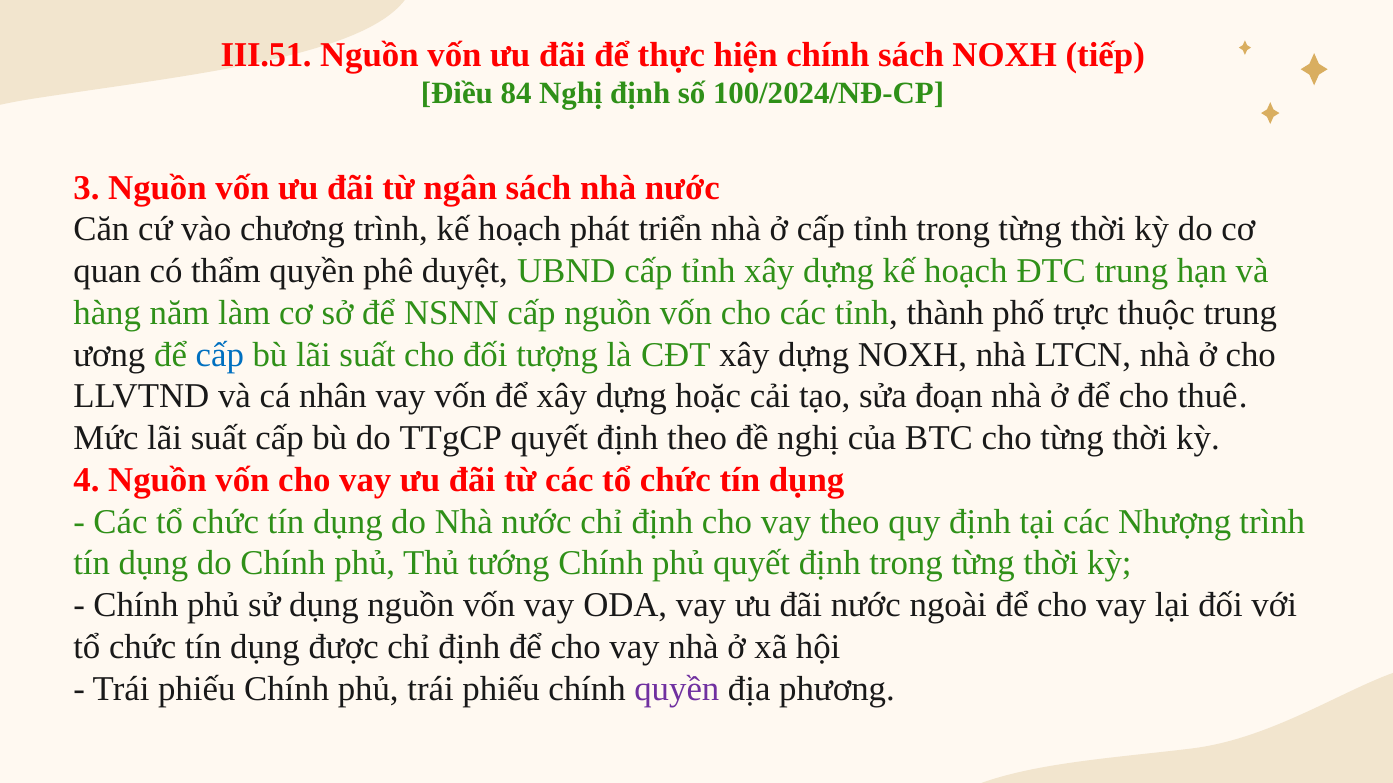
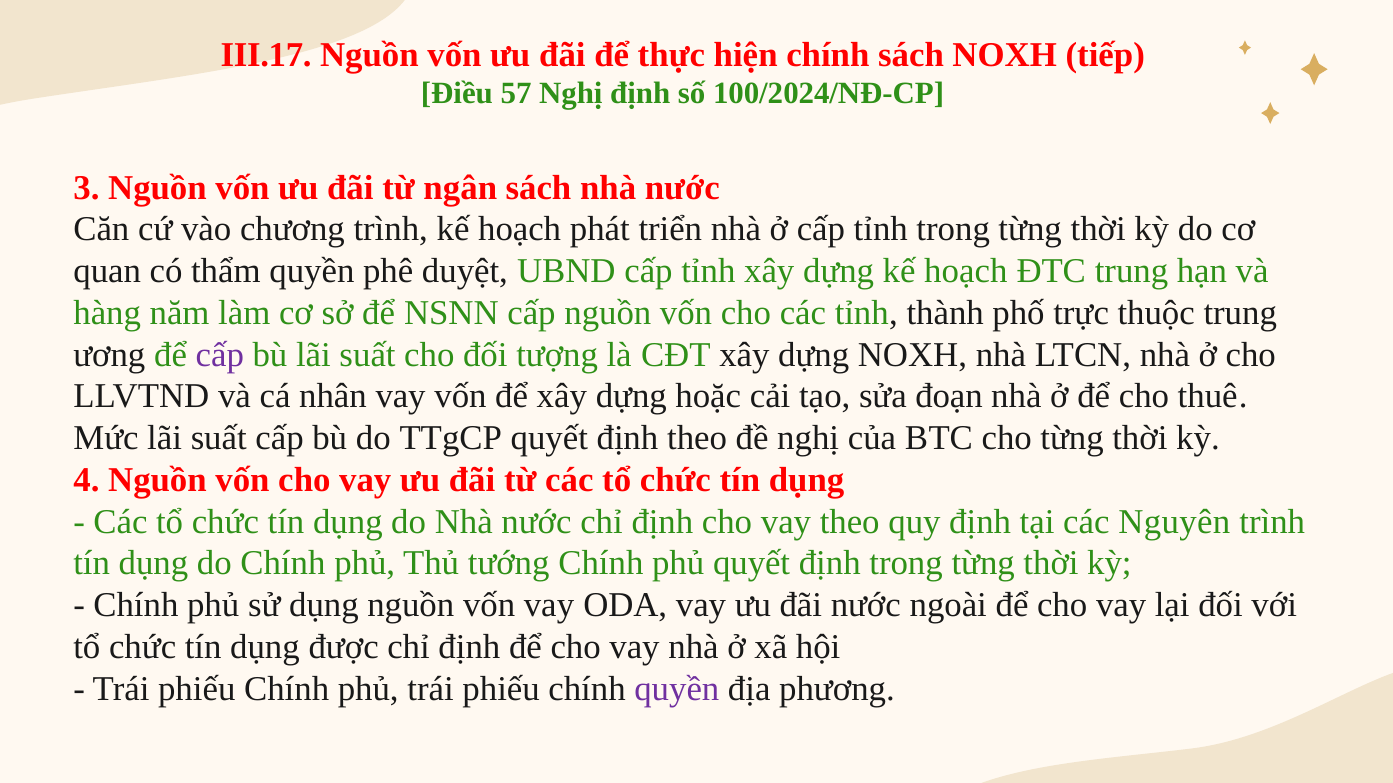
III.51: III.51 -> III.17 (266, 55)
84: 84 -> 57 (516, 94)
cấp colour: blue -> purple (220, 355)
Nhượng: Nhượng -> Nguyên (1174, 522)
